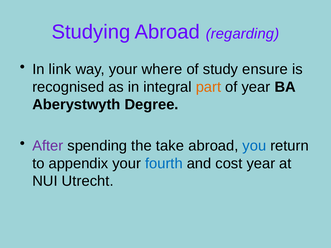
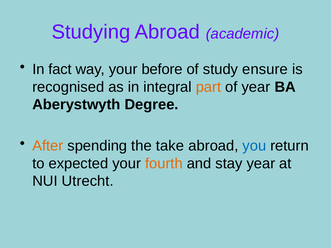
regarding: regarding -> academic (243, 34)
link: link -> fact (60, 69)
where: where -> before (162, 69)
After colour: purple -> orange (48, 146)
appendix: appendix -> expected (78, 164)
fourth colour: blue -> orange (164, 164)
cost: cost -> stay (229, 164)
